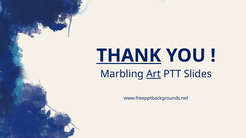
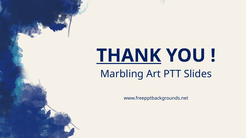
Art underline: present -> none (154, 74)
